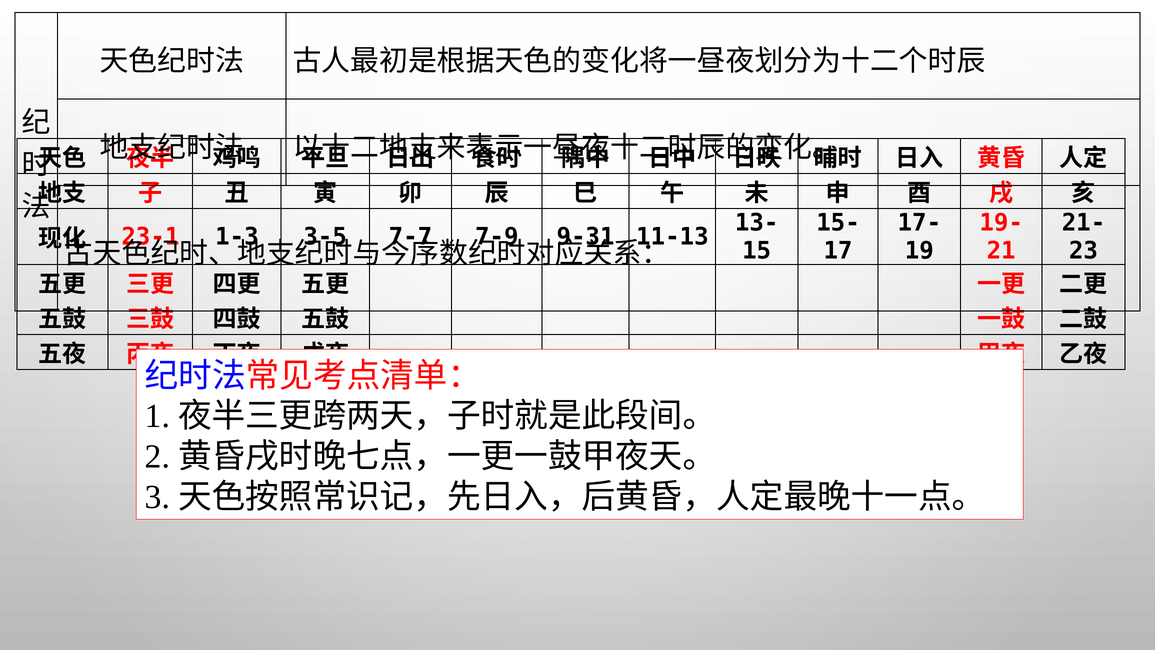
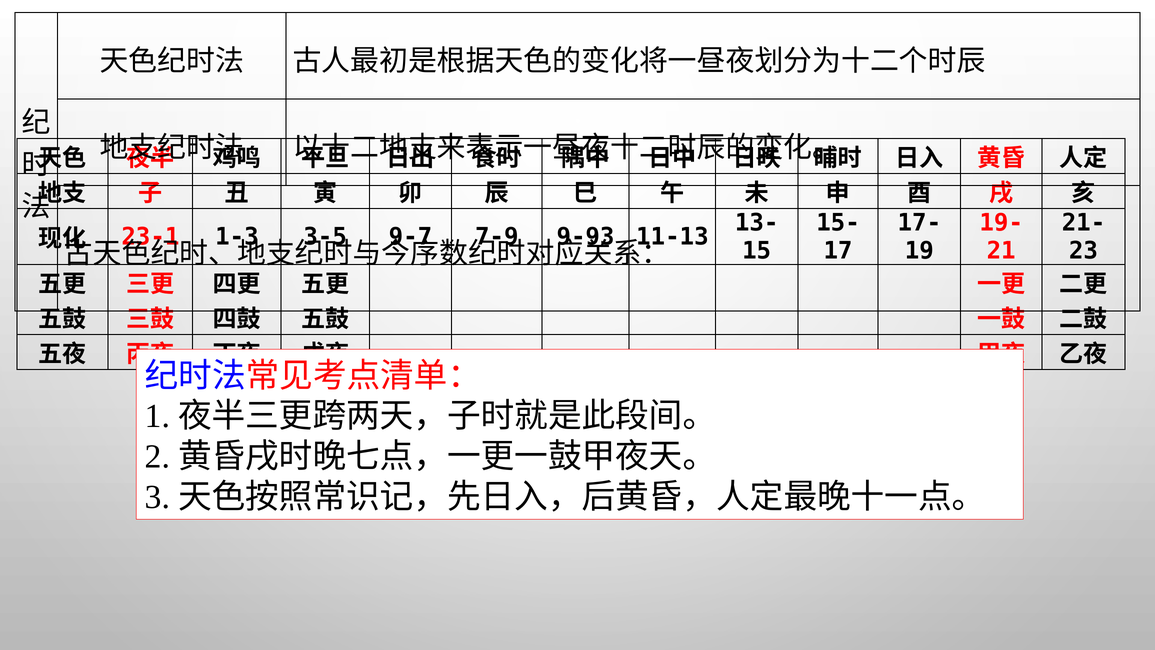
7-7: 7-7 -> 9-7 (410, 237)
9-31: 9-31 -> 9-93 (585, 237)
